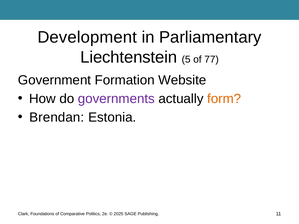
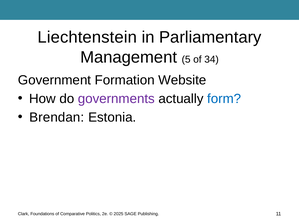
Development: Development -> Liechtenstein (87, 37)
Liechtenstein: Liechtenstein -> Management (129, 57)
77: 77 -> 34 (212, 59)
form colour: orange -> blue (224, 99)
